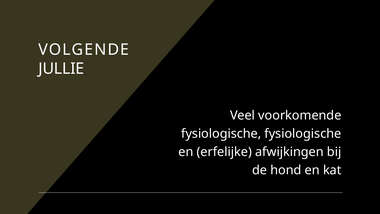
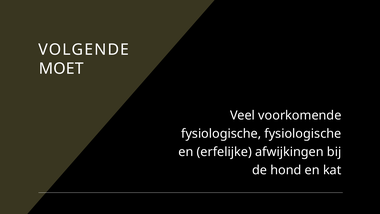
JULLIE: JULLIE -> MOET (61, 69)
